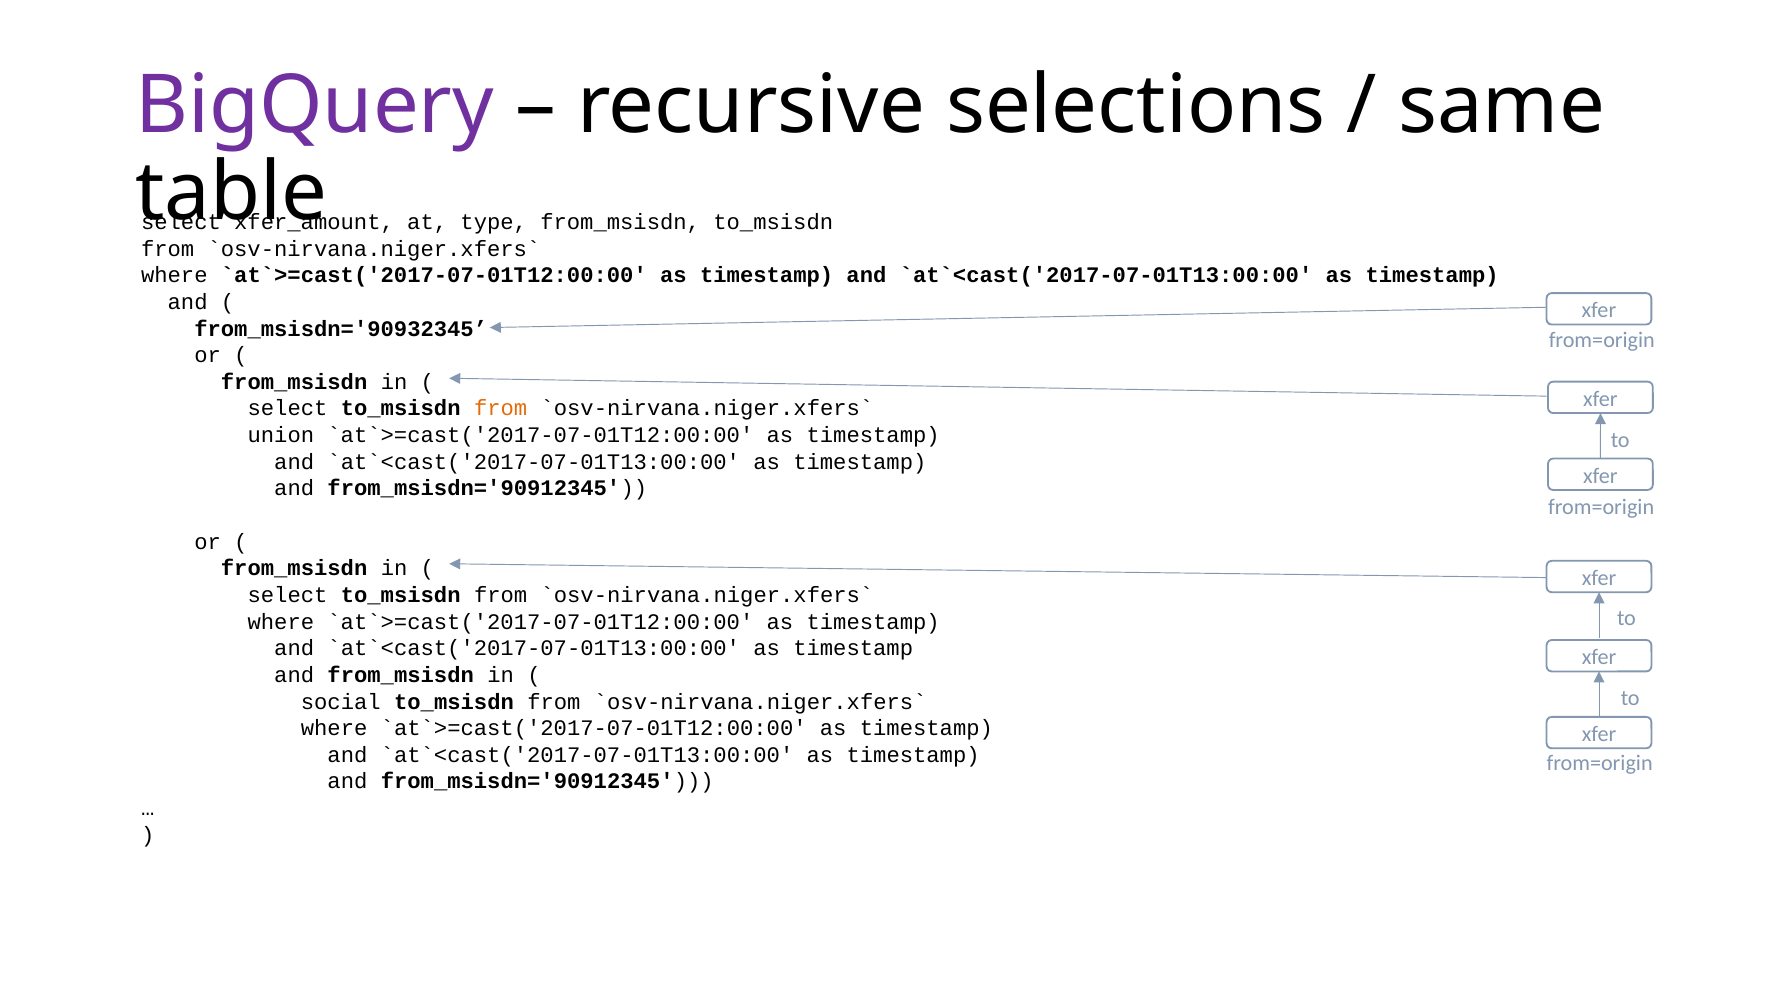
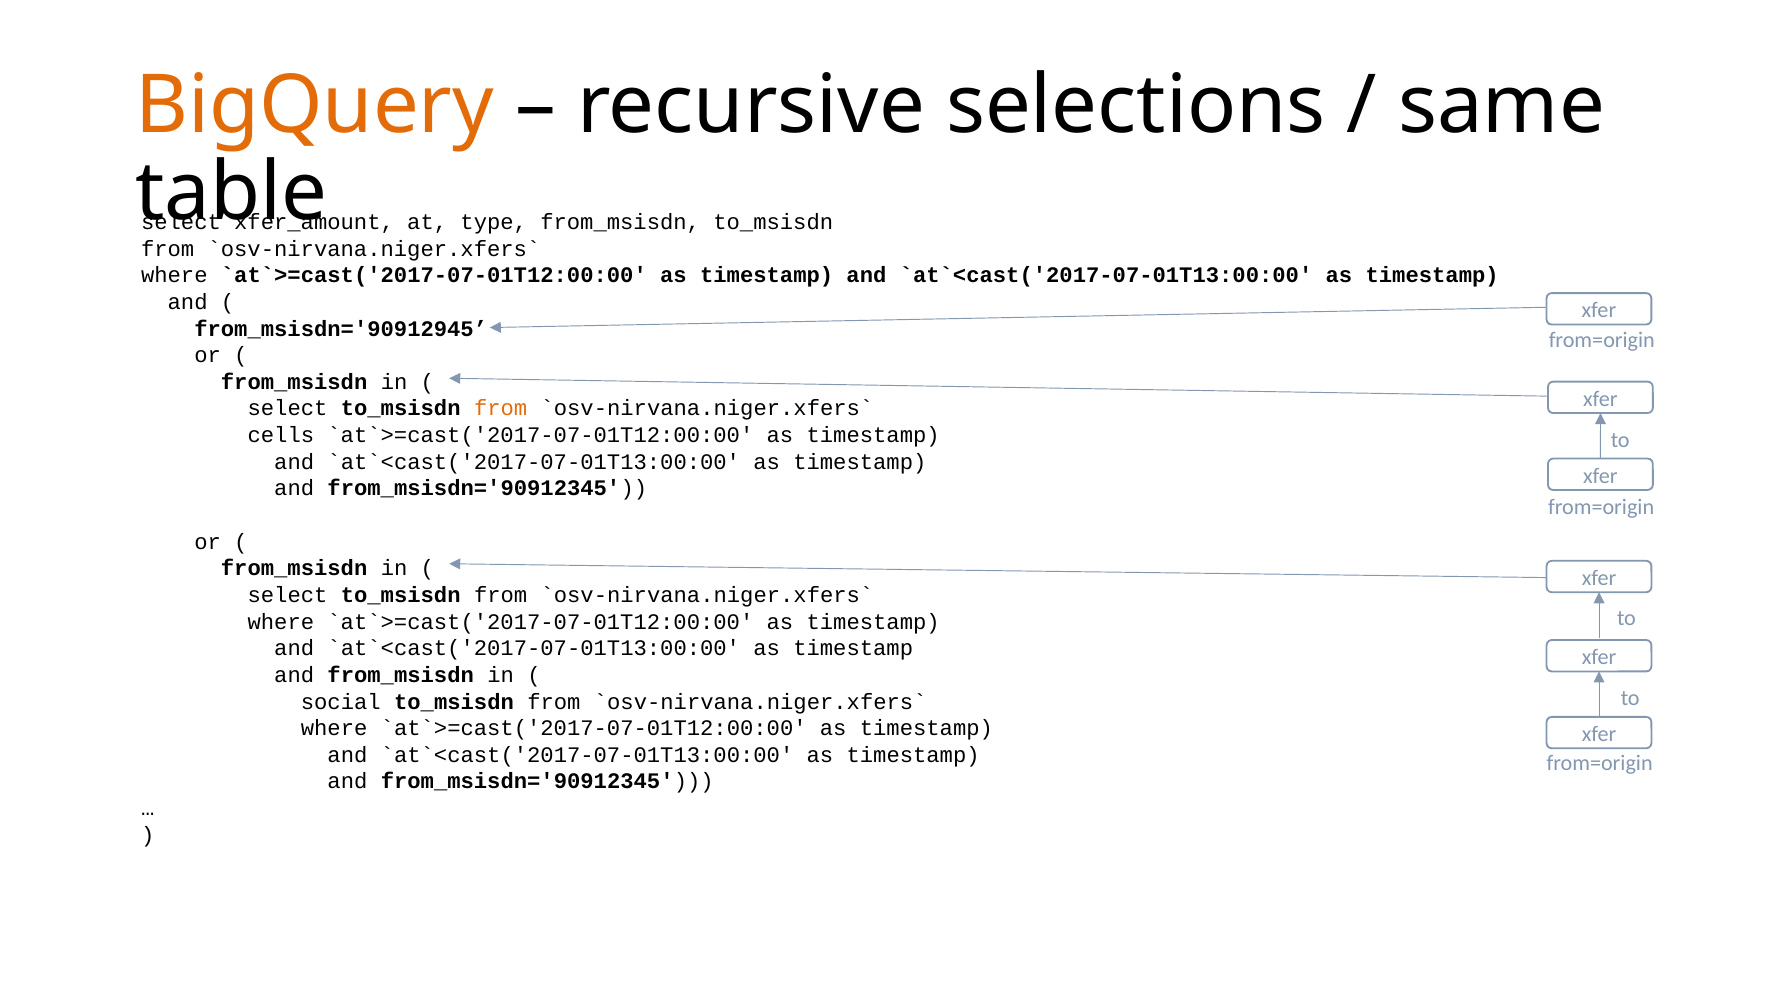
BigQuery colour: purple -> orange (315, 105)
from_msisdn='90932345: from_msisdn='90932345 -> from_msisdn='90912945 (341, 329)
union: union -> cells (281, 435)
